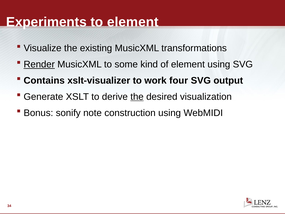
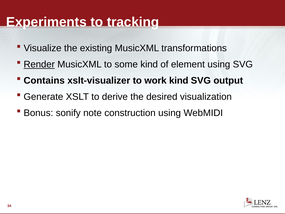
to element: element -> tracking (133, 22)
work four: four -> kind (179, 80)
the underline: present -> none (137, 97)
